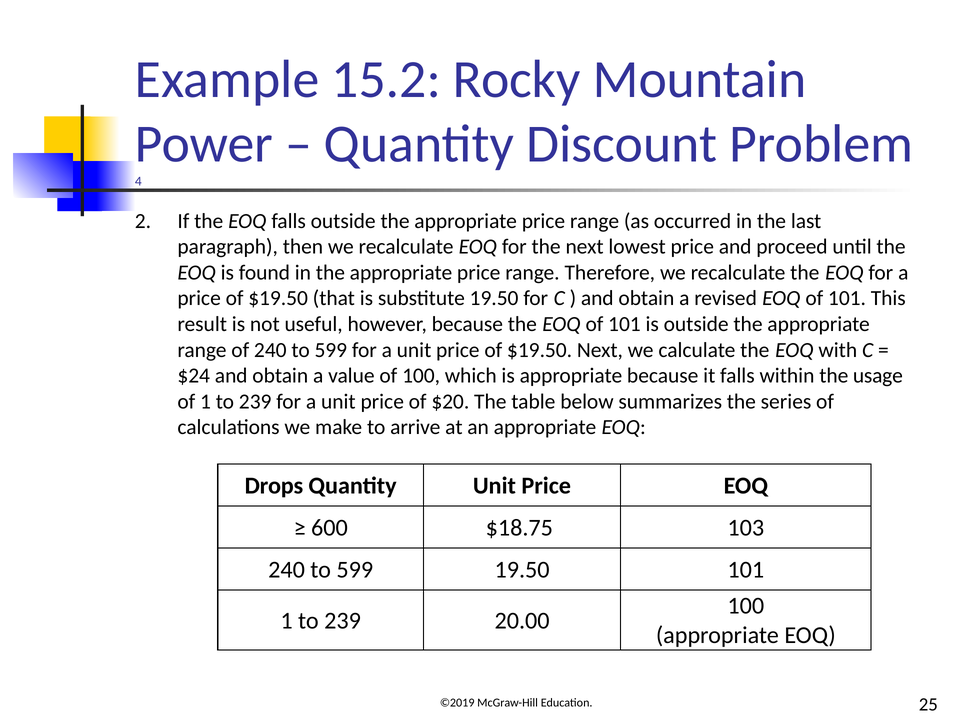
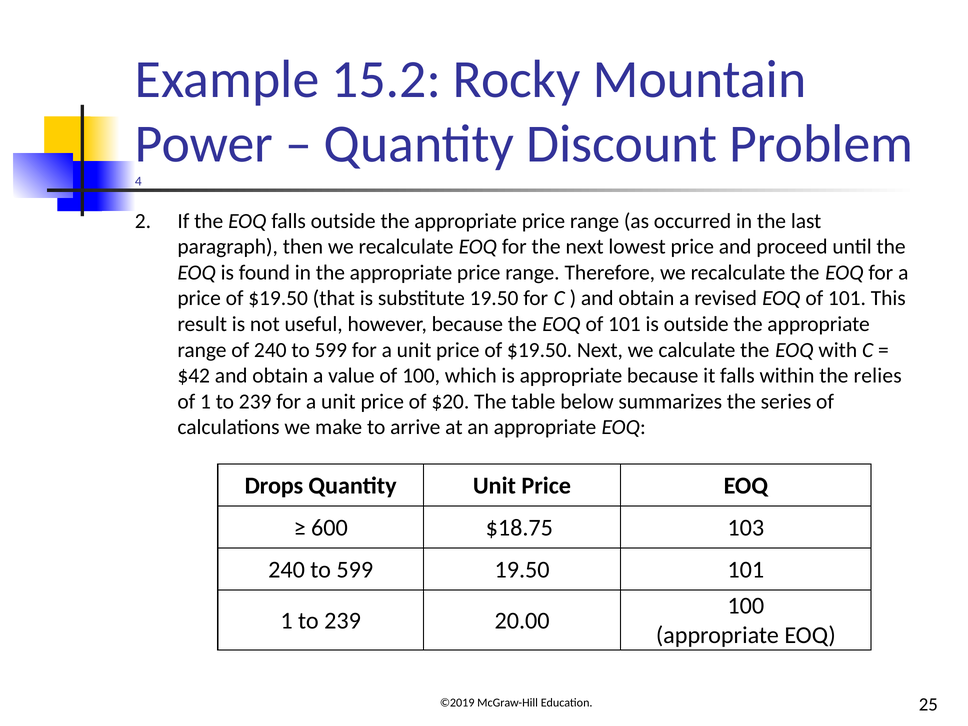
$24: $24 -> $42 (194, 376)
usage: usage -> relies (878, 376)
